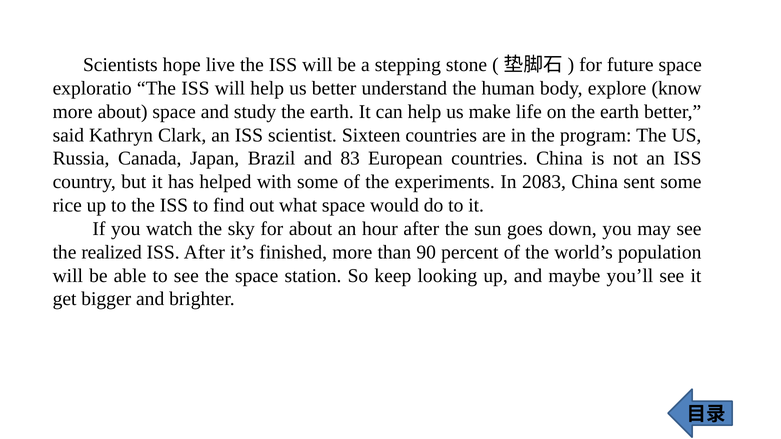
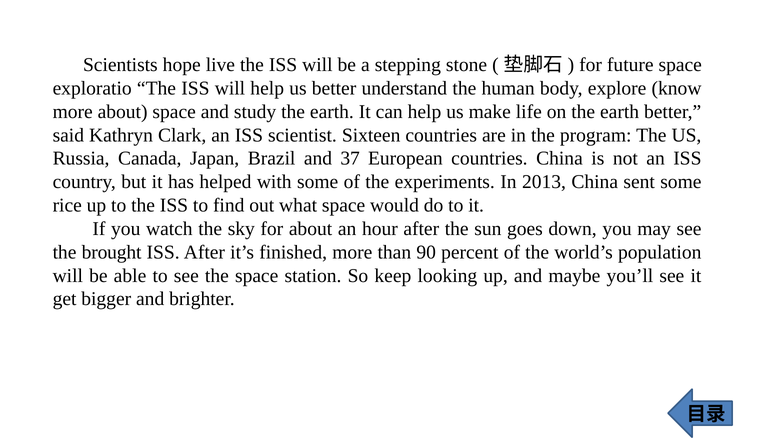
83: 83 -> 37 (350, 159)
2083: 2083 -> 2013 (544, 182)
realized: realized -> brought (112, 252)
